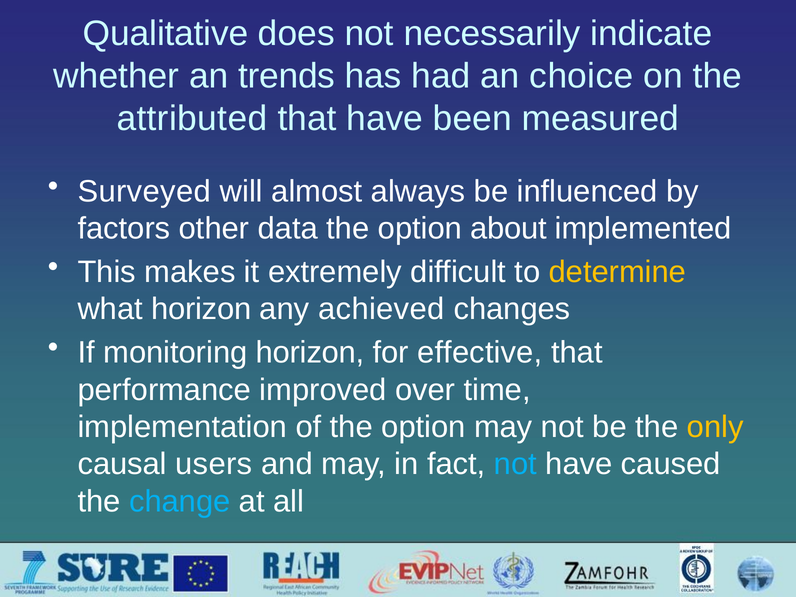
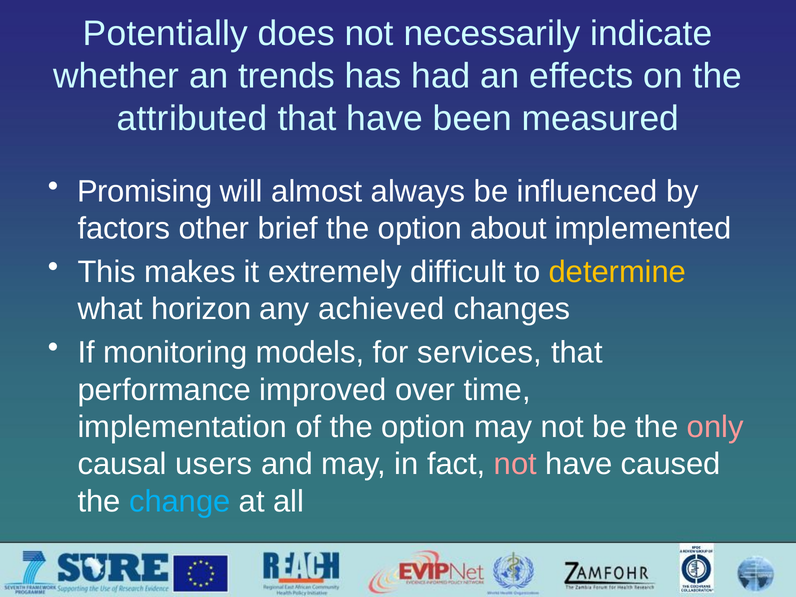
Qualitative: Qualitative -> Potentially (166, 34)
choice: choice -> effects (582, 76)
Surveyed: Surveyed -> Promising (145, 192)
data: data -> brief (288, 229)
monitoring horizon: horizon -> models (310, 353)
effective: effective -> services (480, 353)
only colour: yellow -> pink (715, 427)
not colour: light blue -> pink (515, 464)
